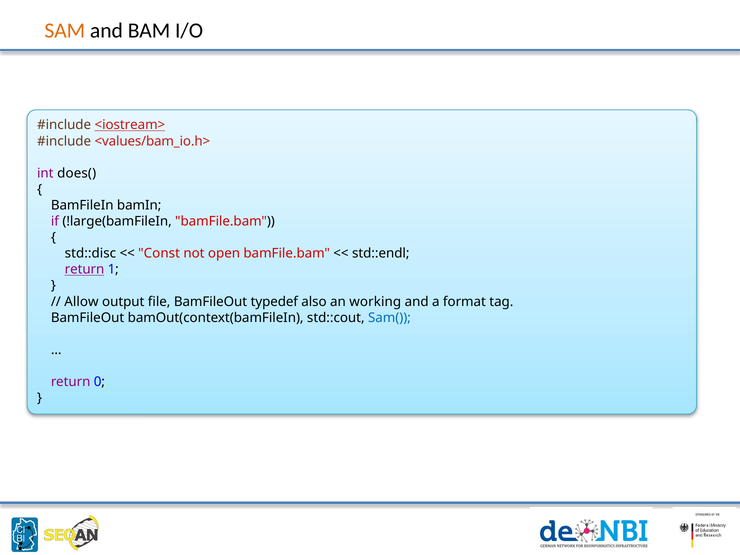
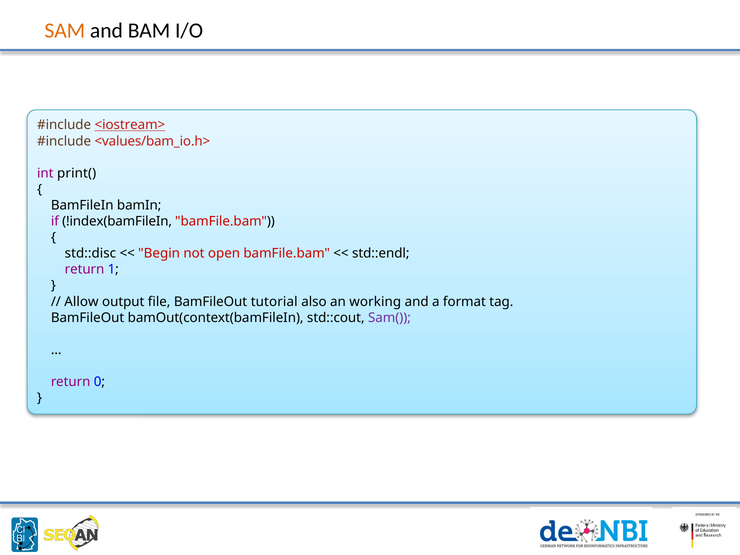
does(: does( -> print( (77, 173)
!large(bamFileIn: !large(bamFileIn -> !index(bamFileIn (117, 221)
Const: Const -> Begin (159, 253)
return underline: present -> none (85, 270)
typedef: typedef -> tutorial (274, 302)
Sam( colour: blue -> purple (389, 318)
